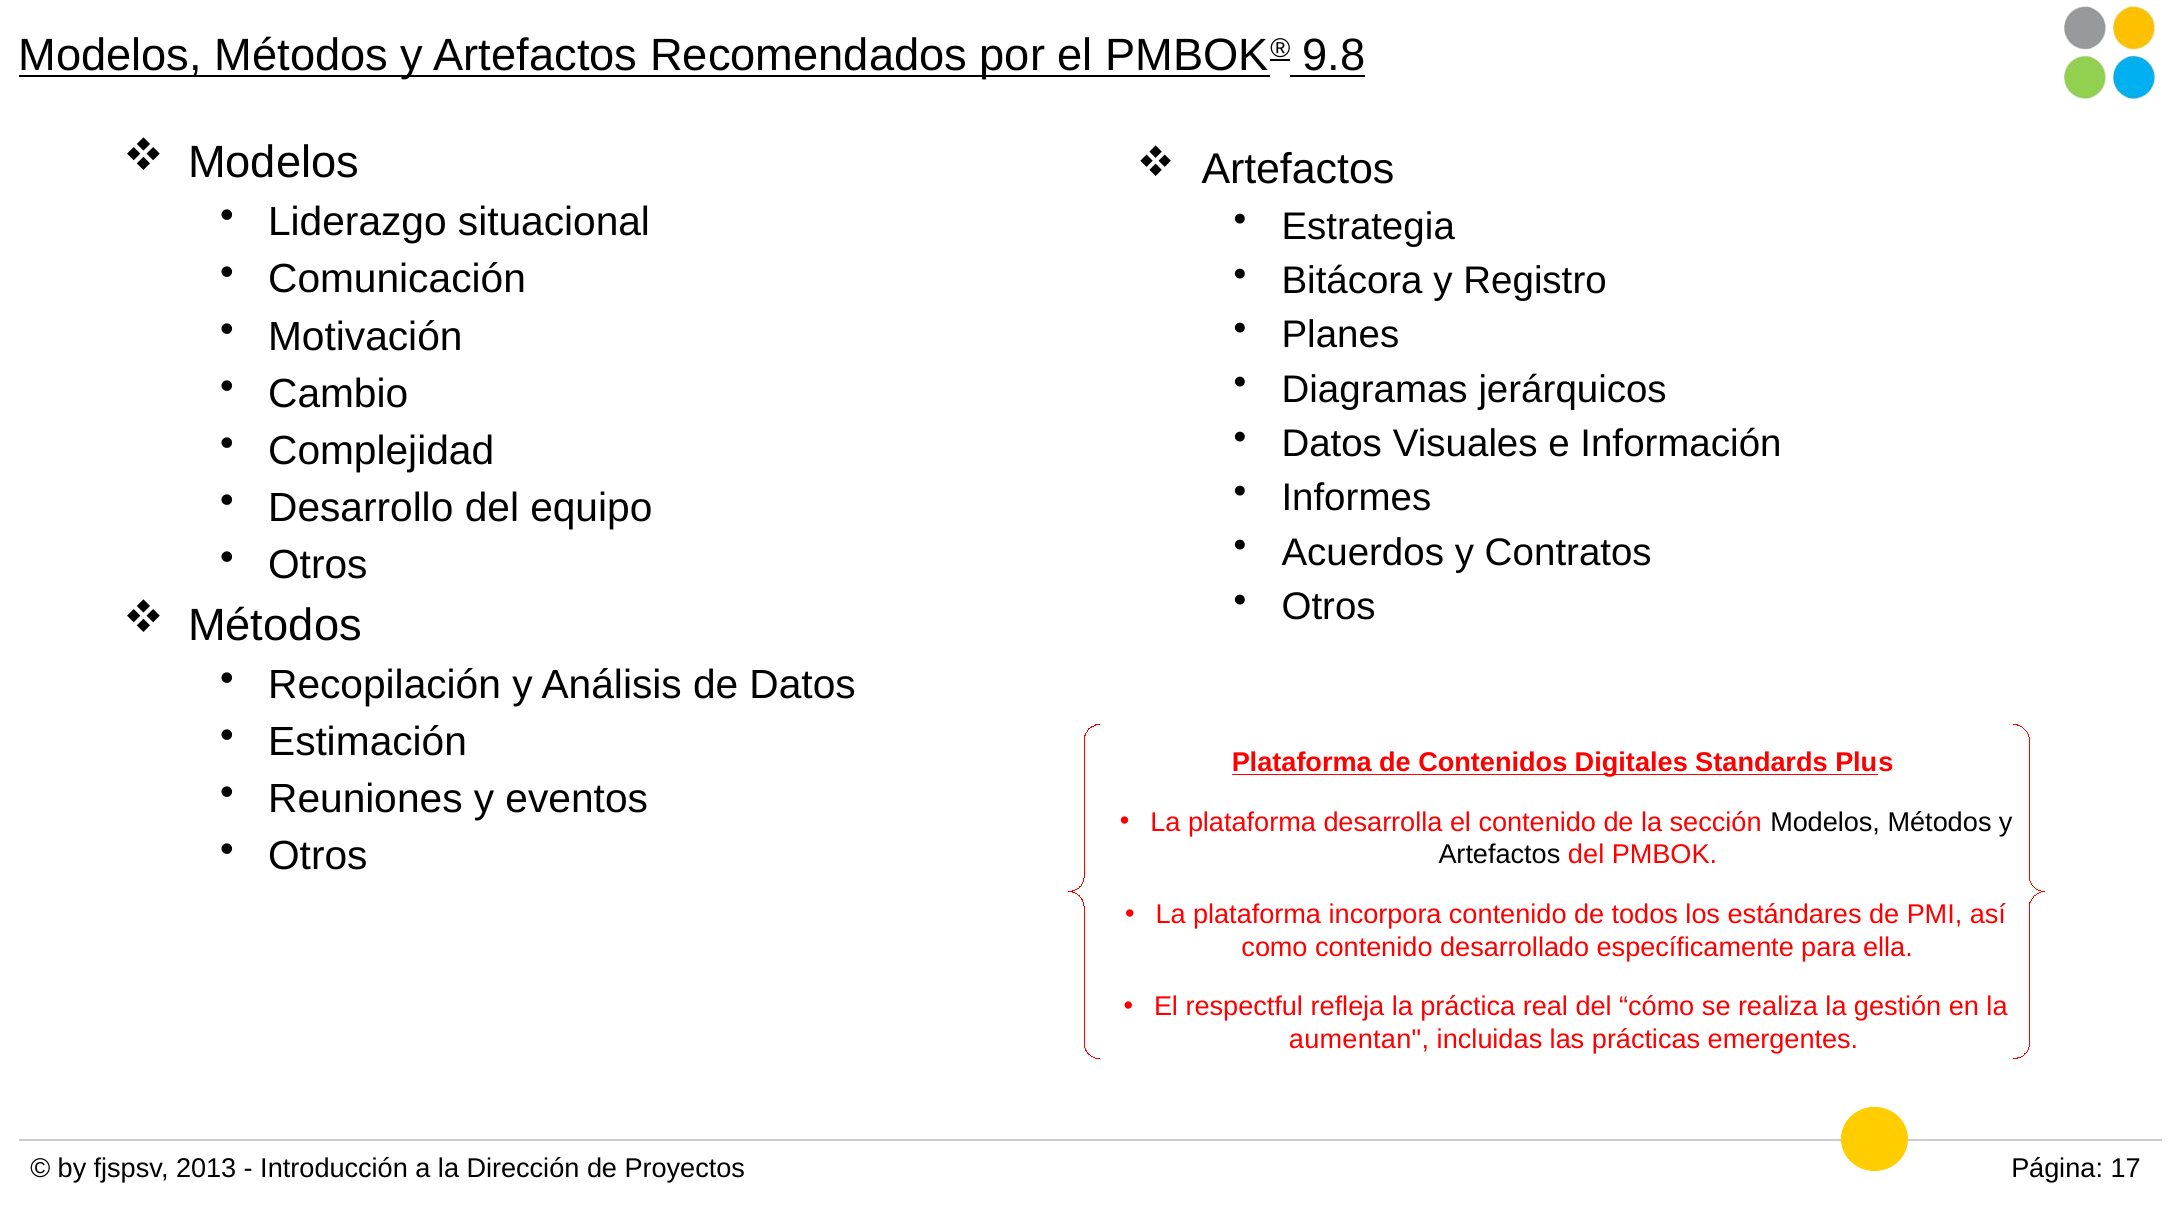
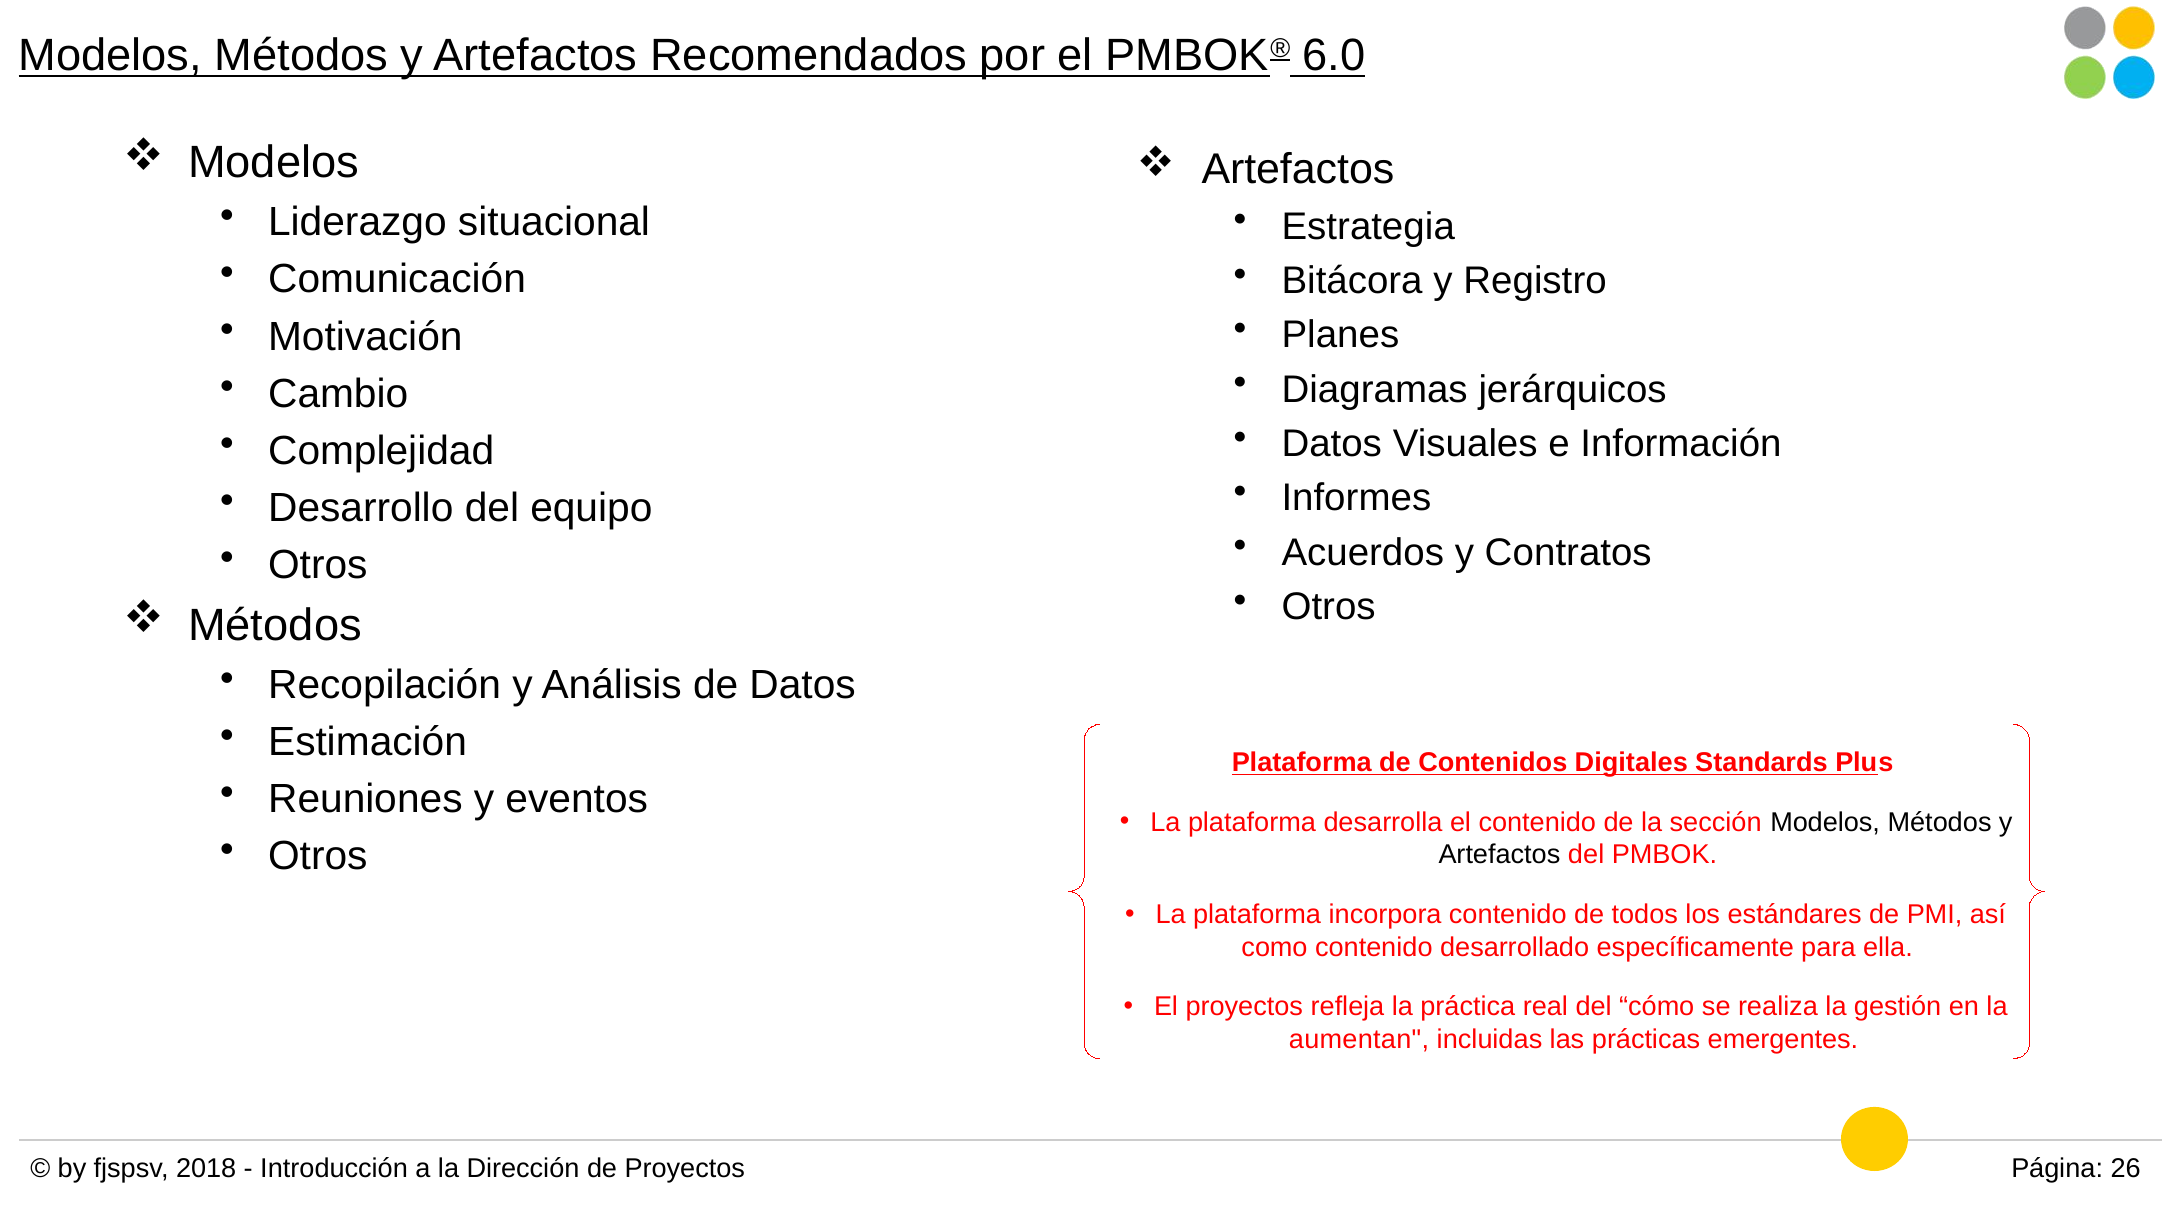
9.8: 9.8 -> 6.0 (1334, 56)
El respectful: respectful -> proyectos (1244, 1007)
2013: 2013 -> 2018 (206, 1169)
17: 17 -> 26 (2126, 1169)
